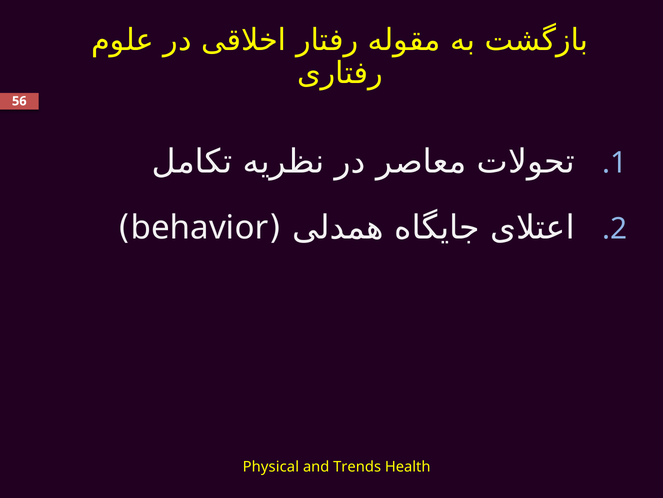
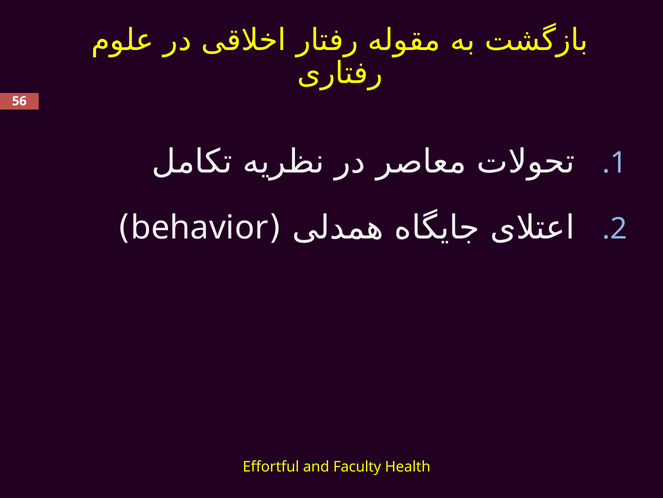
Physical: Physical -> Effortful (271, 466)
Trends: Trends -> Faculty (357, 466)
